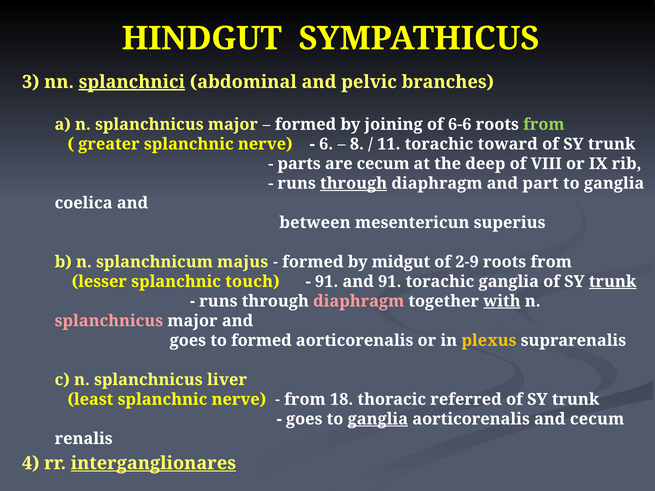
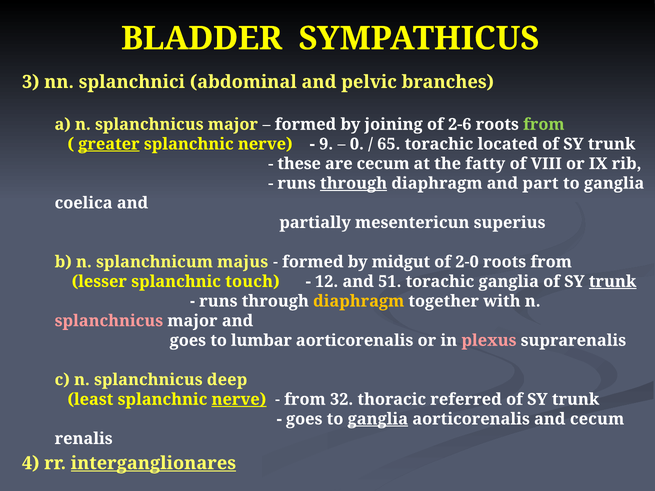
HINDGUT: HINDGUT -> BLADDER (202, 38)
splanchnici underline: present -> none (132, 82)
6-6: 6-6 -> 2-6 (460, 124)
greater underline: none -> present (109, 144)
6: 6 -> 9 (326, 144)
8: 8 -> 0 (357, 144)
11: 11 -> 65 (389, 144)
toward: toward -> located (508, 144)
parts: parts -> these (299, 164)
deep: deep -> fatty (485, 164)
between: between -> partially (315, 223)
2-9: 2-9 -> 2-0 (467, 262)
91: 91 -> 12 (327, 282)
and 91: 91 -> 51 (390, 282)
diaphragm colour: pink -> yellow (359, 301)
with underline: present -> none (502, 301)
to formed: formed -> lumbar (261, 341)
plexus colour: yellow -> pink (489, 341)
liver: liver -> deep (227, 380)
nerve underline: none -> present (239, 400)
18: 18 -> 32 (342, 400)
